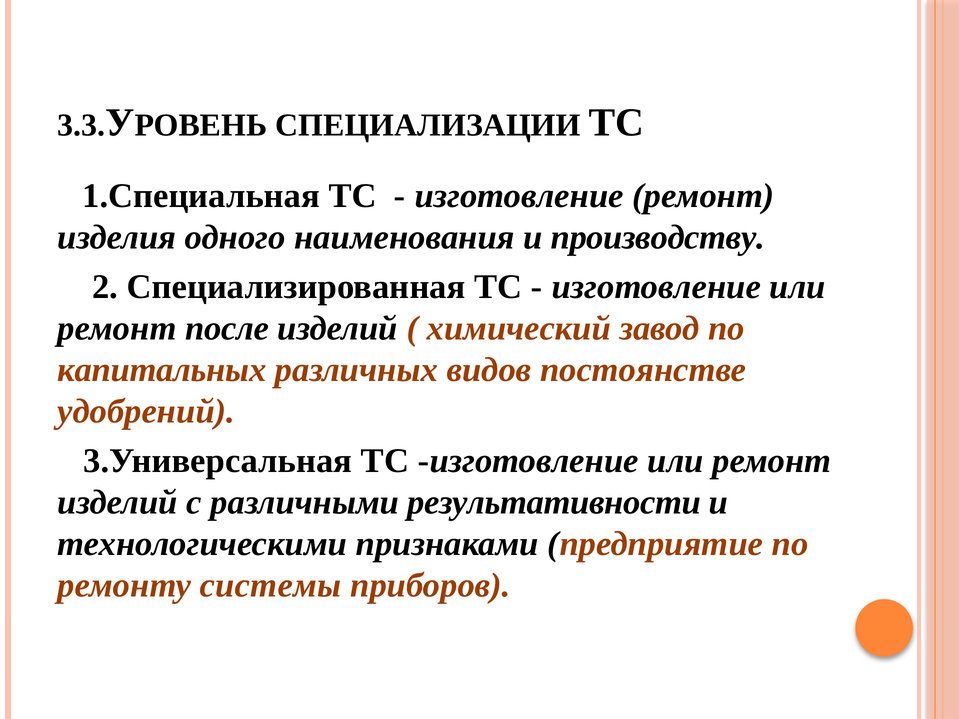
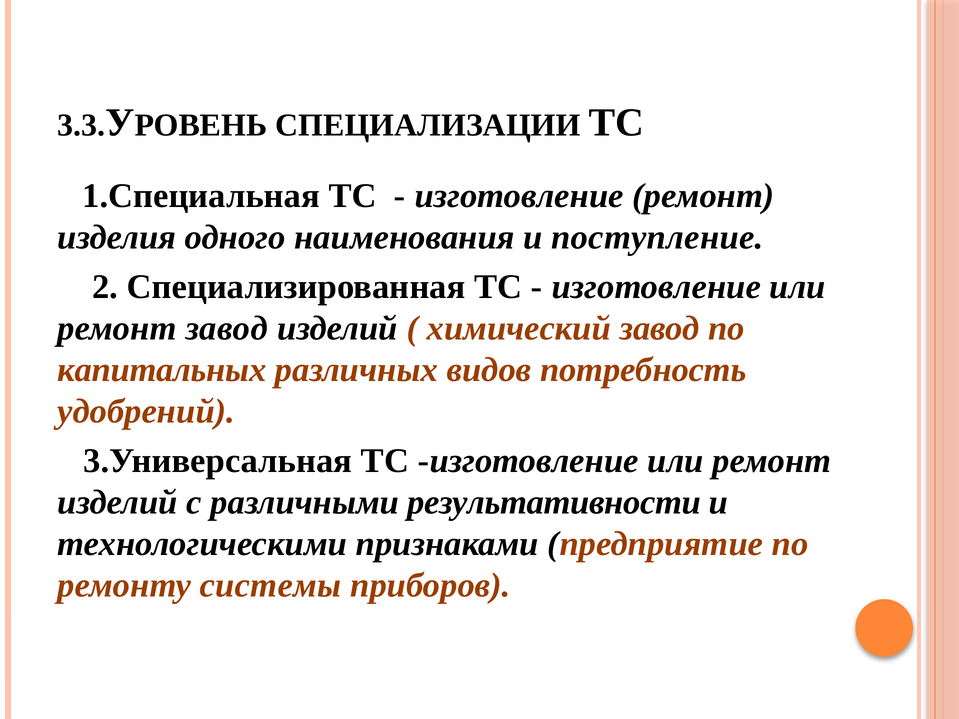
производству: производству -> поступление (657, 237)
ремонт после: после -> завод (227, 328)
постоянстве: постоянстве -> потребность (643, 370)
